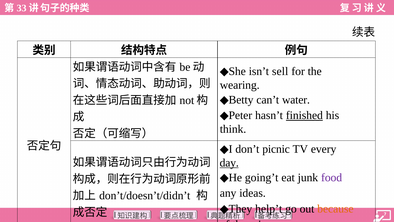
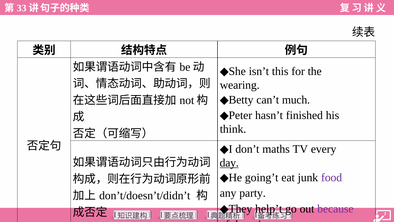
sell: sell -> this (280, 71)
water: water -> much (296, 100)
finished underline: present -> none (304, 115)
picnic: picnic -> maths (276, 149)
ideas: ideas -> party (253, 193)
because colour: orange -> purple (335, 208)
